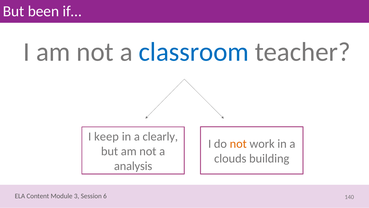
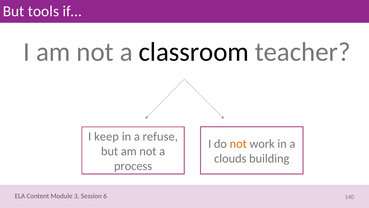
been: been -> tools (43, 11)
classroom colour: blue -> black (194, 52)
clearly: clearly -> refuse (160, 136)
analysis: analysis -> process (133, 166)
